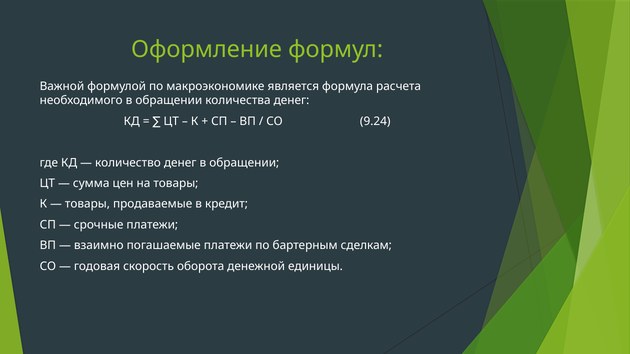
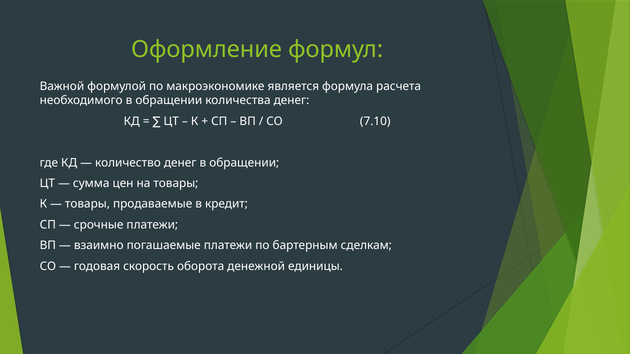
9.24: 9.24 -> 7.10 (375, 121)
